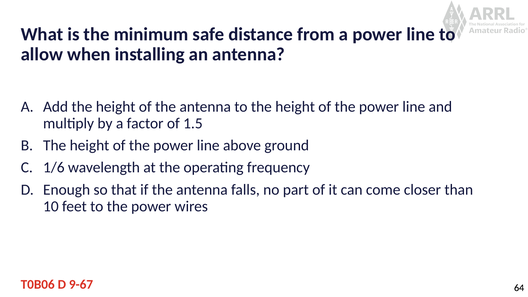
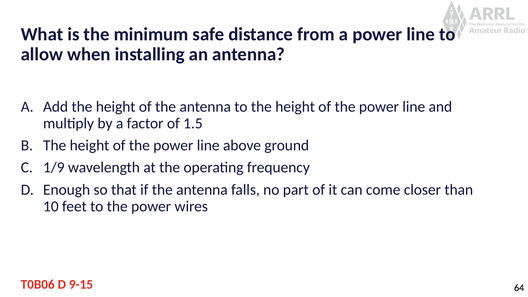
1/6: 1/6 -> 1/9 (54, 168)
9-67: 9-67 -> 9-15 (81, 284)
